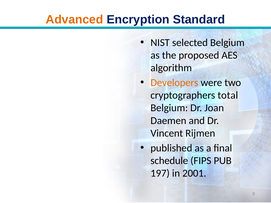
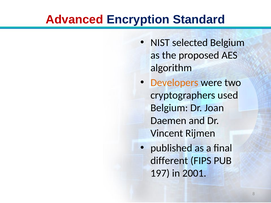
Advanced colour: orange -> red (74, 20)
total: total -> used (228, 95)
schedule: schedule -> different (169, 161)
